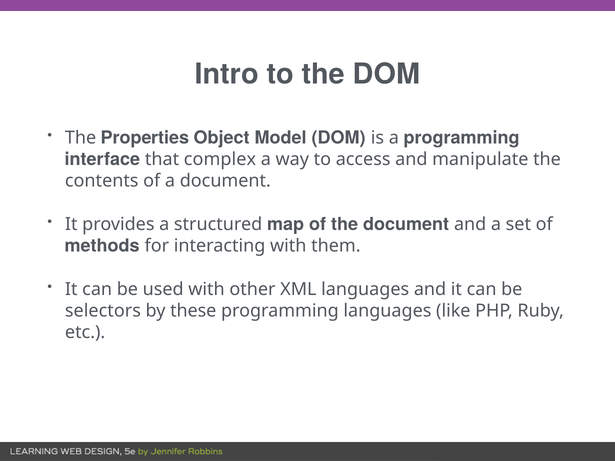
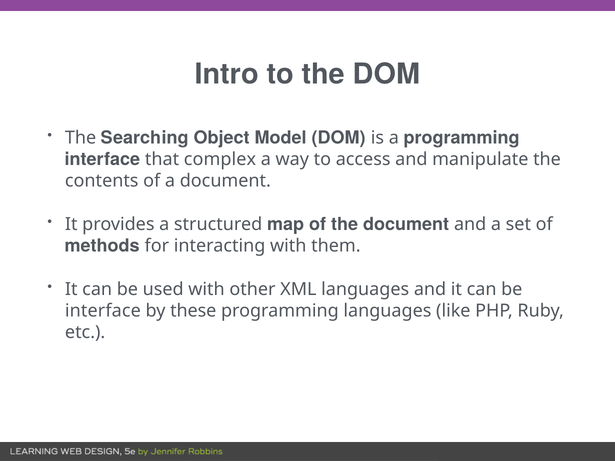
Properties: Properties -> Searching (145, 138)
selectors: selectors -> interface (103, 311)
